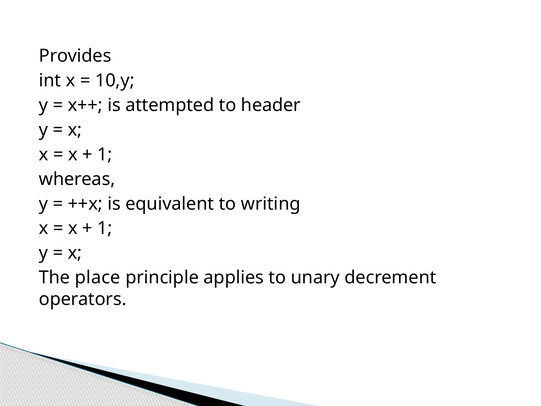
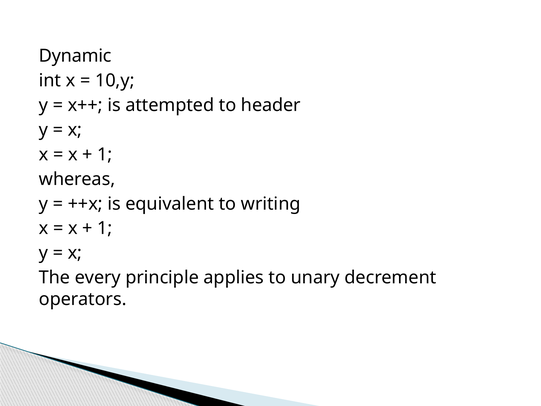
Provides: Provides -> Dynamic (75, 56)
place: place -> every (98, 278)
